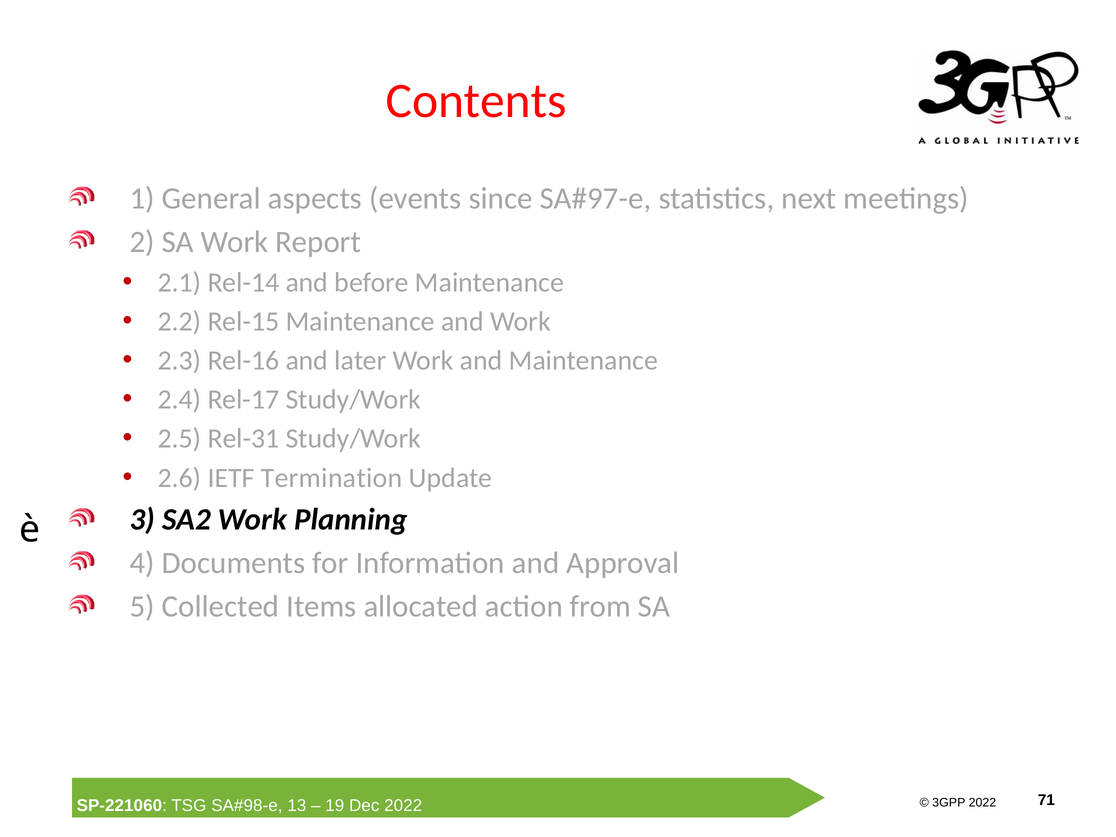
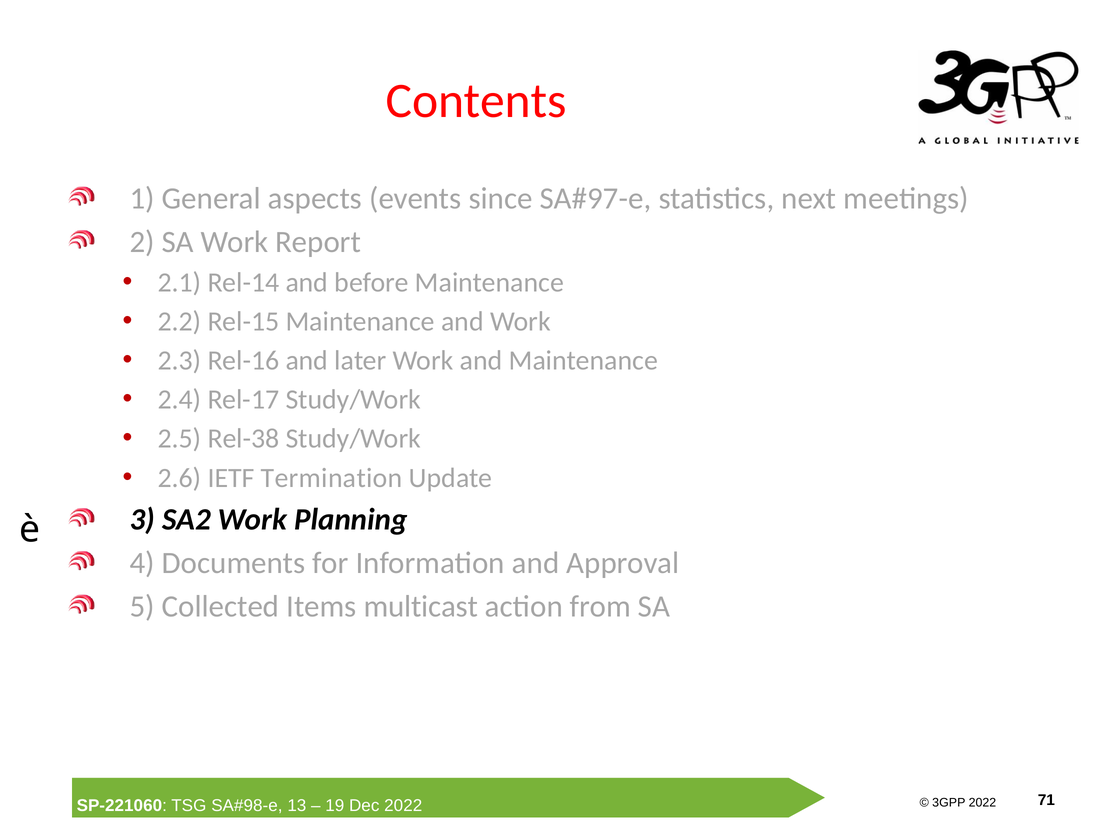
Rel-31: Rel-31 -> Rel-38 (243, 439)
allocated: allocated -> multicast (421, 606)
